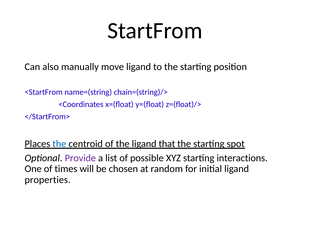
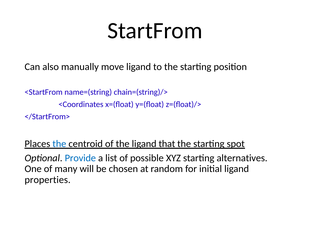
Provide colour: purple -> blue (80, 158)
interactions: interactions -> alternatives (242, 158)
times: times -> many (66, 169)
